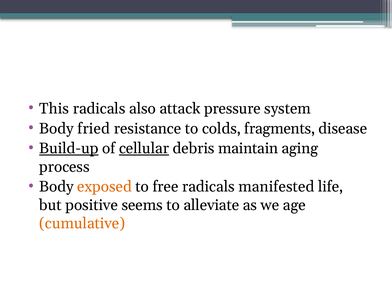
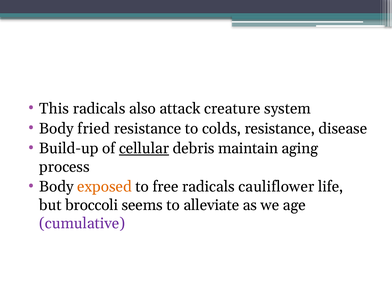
pressure: pressure -> creature (232, 109)
colds fragments: fragments -> resistance (280, 129)
Build-up underline: present -> none (69, 148)
manifested: manifested -> cauliflower (276, 187)
positive: positive -> broccoli (92, 205)
cumulative colour: orange -> purple (82, 223)
